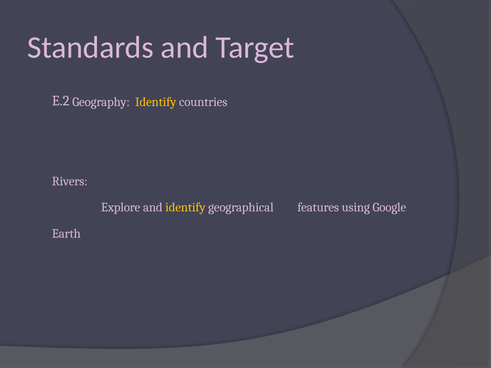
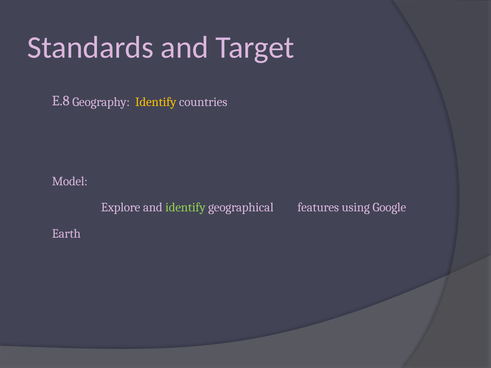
E.2: E.2 -> E.8 (61, 101)
Rivers: Rivers -> Model (70, 181)
identify colour: yellow -> light green (185, 207)
